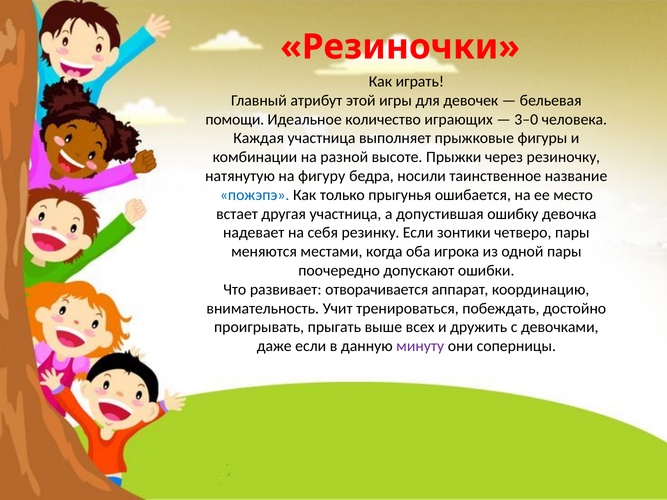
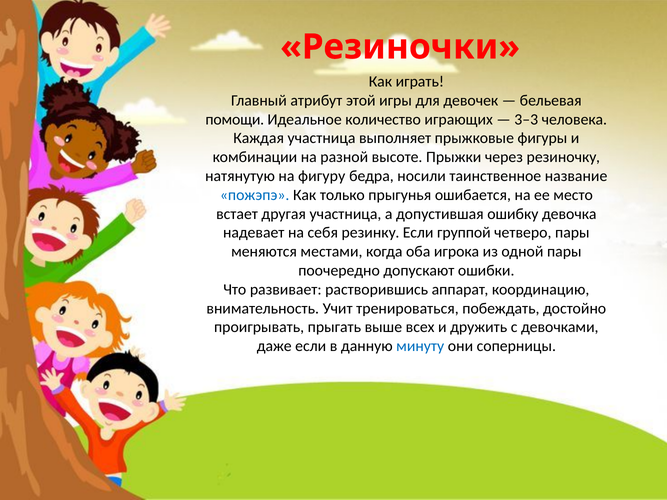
3–0: 3–0 -> 3–3 (526, 119)
зонтики: зонтики -> группой (464, 233)
отворачивается: отворачивается -> растворившись (377, 290)
минуту colour: purple -> blue (420, 346)
